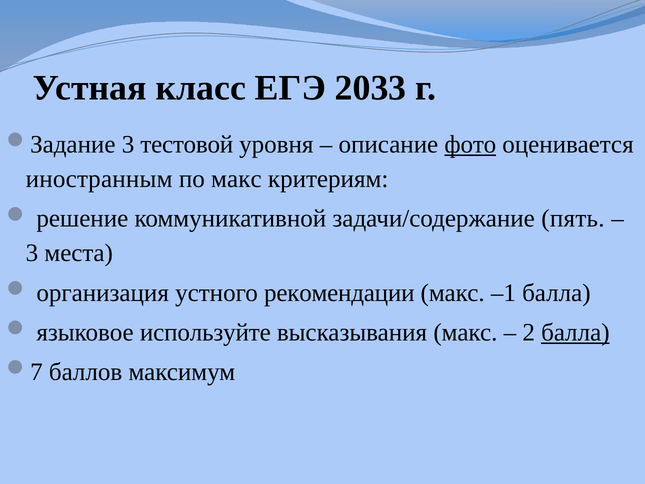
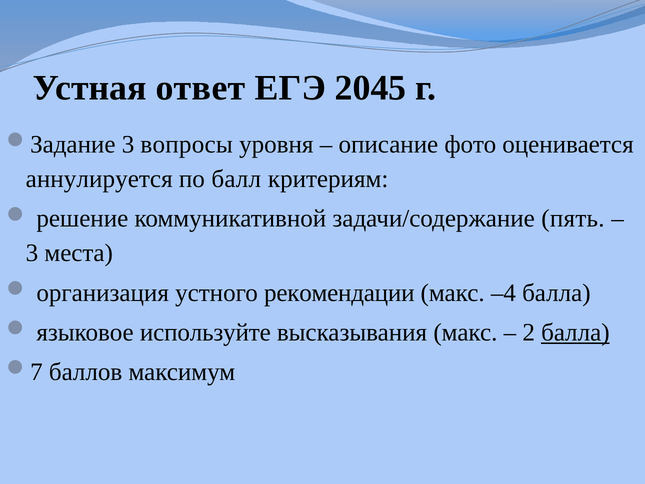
класс: класс -> ответ (201, 88)
2033: 2033 -> 2045 (371, 88)
тестовой: тестовой -> вопросы (187, 144)
фото underline: present -> none (470, 144)
иностранным: иностранным -> аннулируется (99, 179)
по макс: макс -> балл (236, 179)
–1: –1 -> –4 (503, 293)
